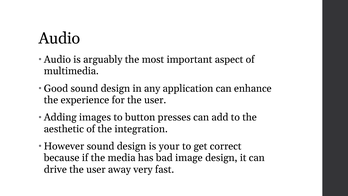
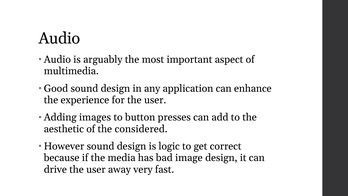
integration: integration -> considered (141, 129)
your: your -> logic (169, 146)
